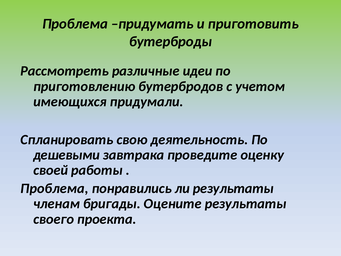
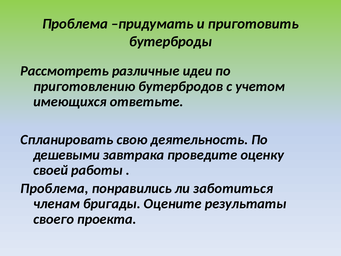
придумали: придумали -> ответьте (147, 102)
ли результаты: результаты -> заботиться (233, 188)
